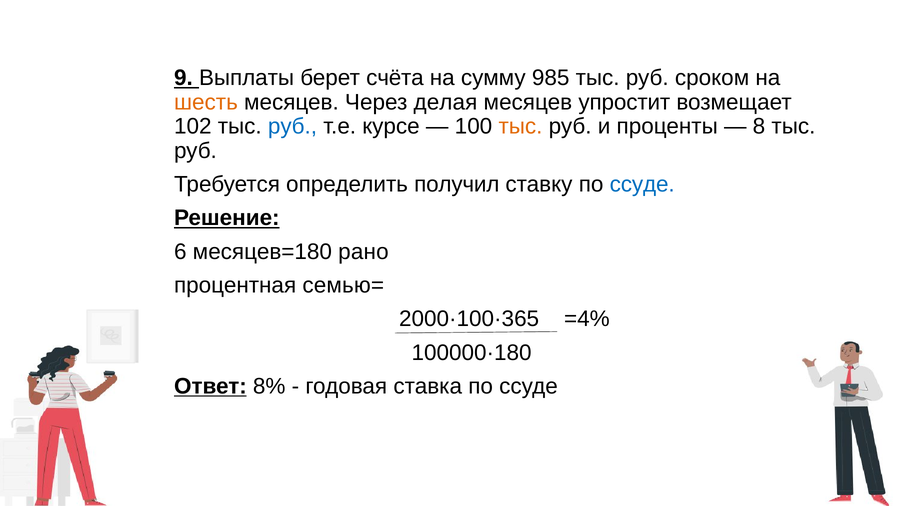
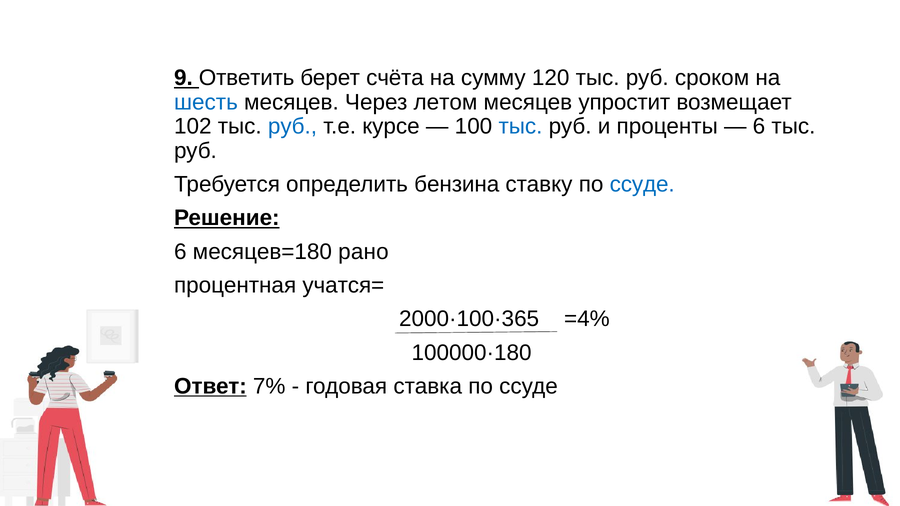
Выплаты: Выплаты -> Ответить (247, 78)
985: 985 -> 120 (551, 78)
шесть colour: orange -> blue (206, 102)
делая: делая -> летом (446, 102)
тыс colour: orange -> blue (520, 126)
8: 8 -> 6 (759, 126)
получил: получил -> бензина (457, 184)
семью=: семью= -> учатся= (343, 285)
8%: 8% -> 7% (269, 386)
